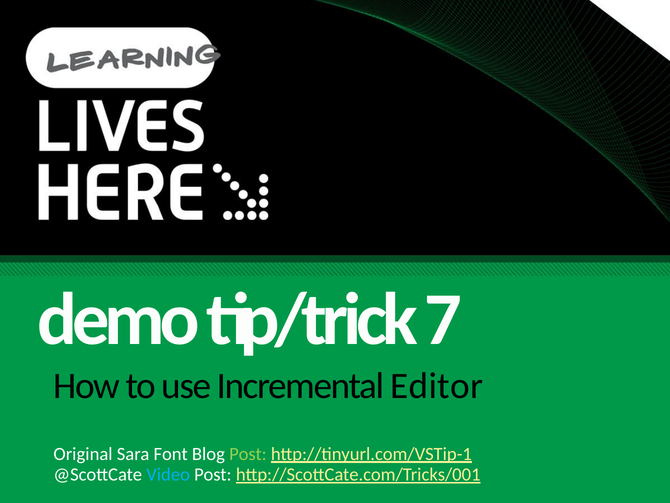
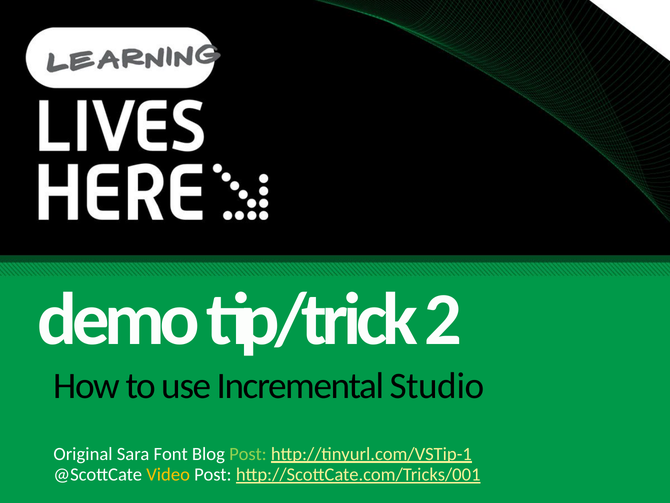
7: 7 -> 2 (443, 319)
Editor: Editor -> Studio (437, 386)
Video colour: light blue -> yellow (168, 474)
